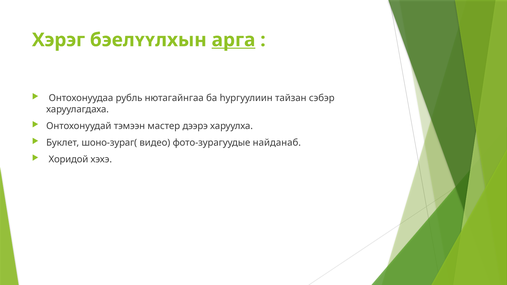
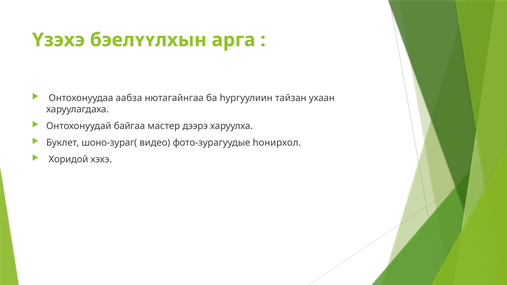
Хэрэг: Хэрэг -> Үзэхэ (58, 40)
арга underline: present -> none (233, 40)
рубль: рубль -> аабза (129, 98)
сэбэр: сэбэр -> ухаан (322, 98)
тэмээн: тэмээн -> байгаа (129, 126)
найданаб: найданаб -> hонирхол (277, 143)
